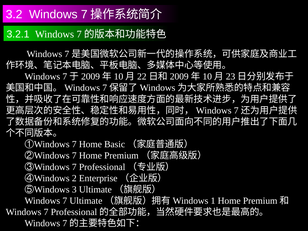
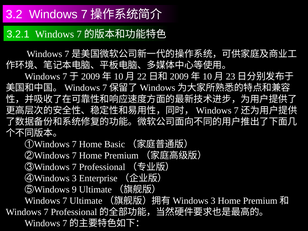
④Windows 2: 2 -> 3 (74, 178)
3: 3 -> 9 (74, 189)
1: 1 -> 3 (213, 201)
